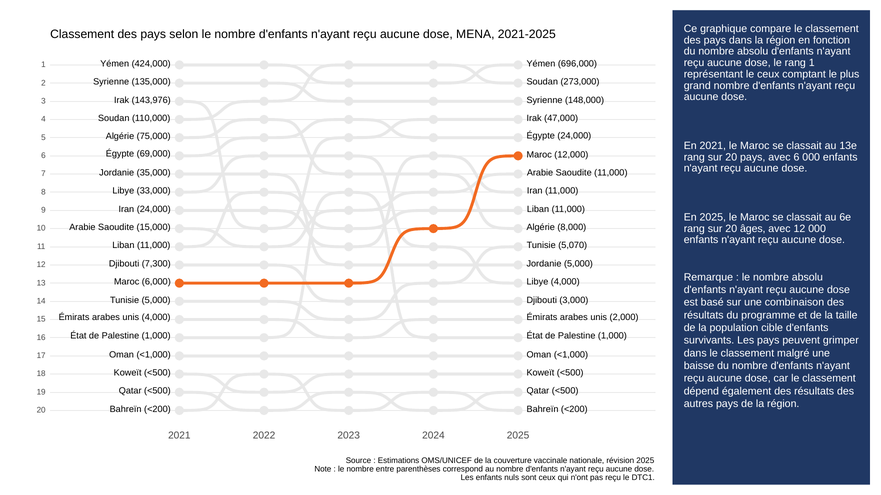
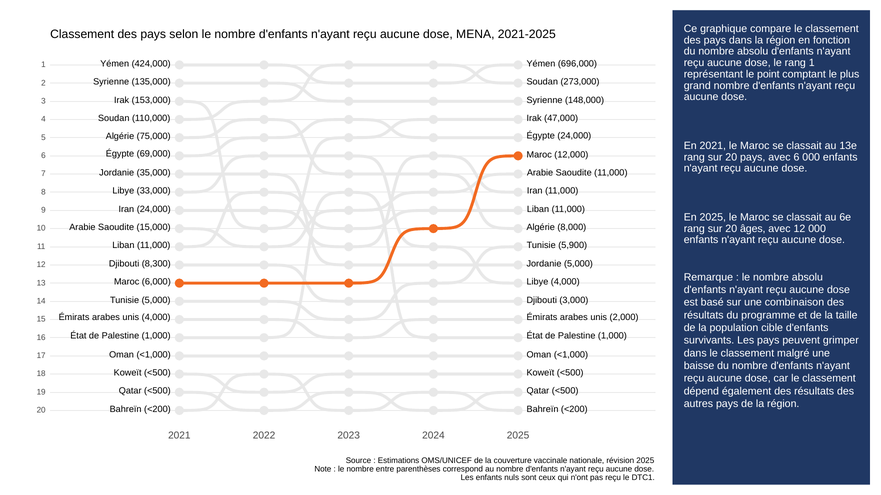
le ceux: ceux -> point (768, 74)
143,976: 143,976 -> 153,000 (151, 100)
5,070: 5,070 -> 5,900 (573, 246)
7,300: 7,300 -> 8,300 (156, 264)
